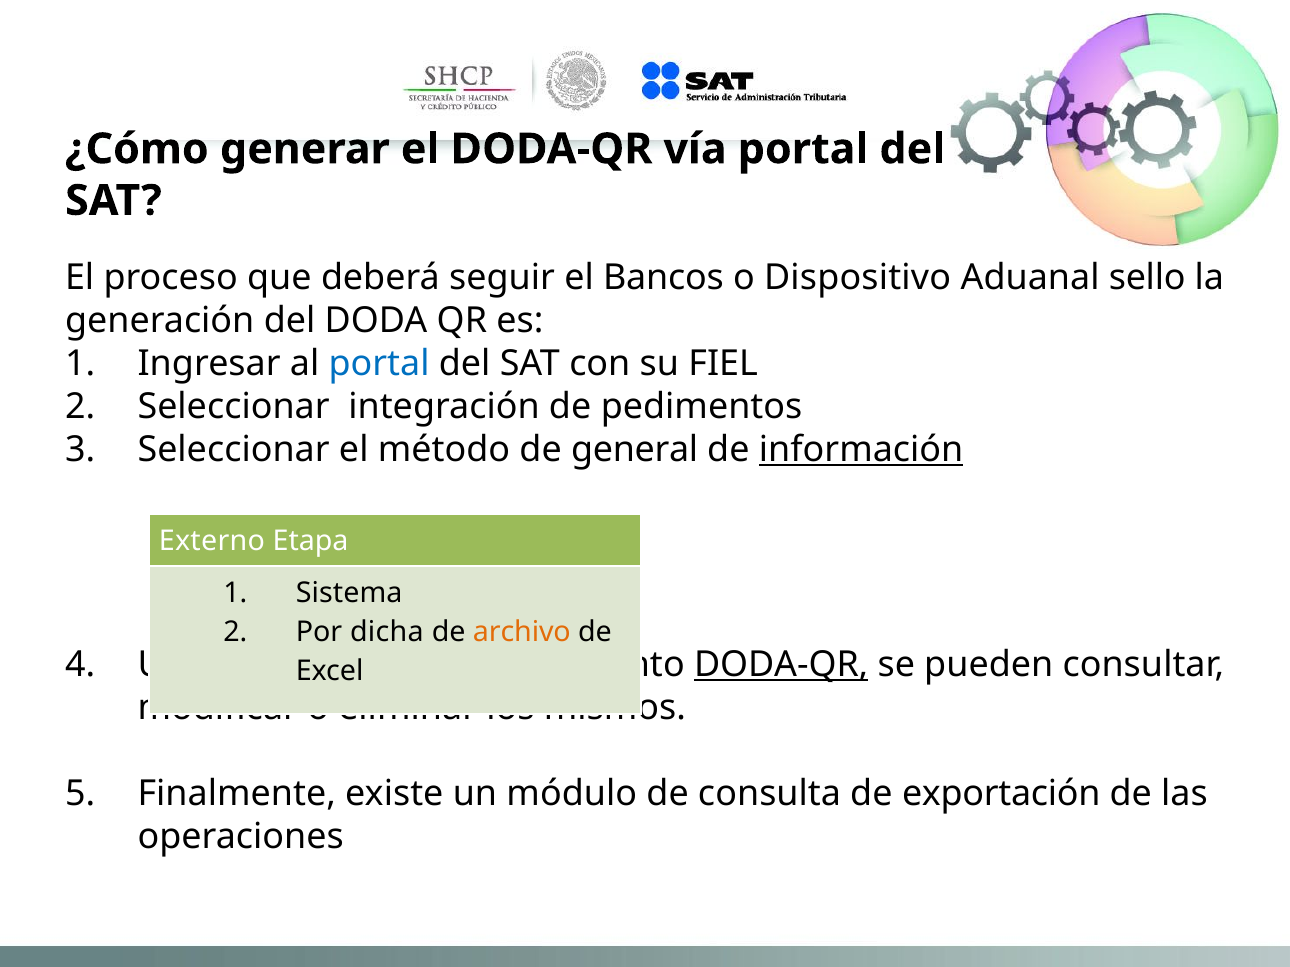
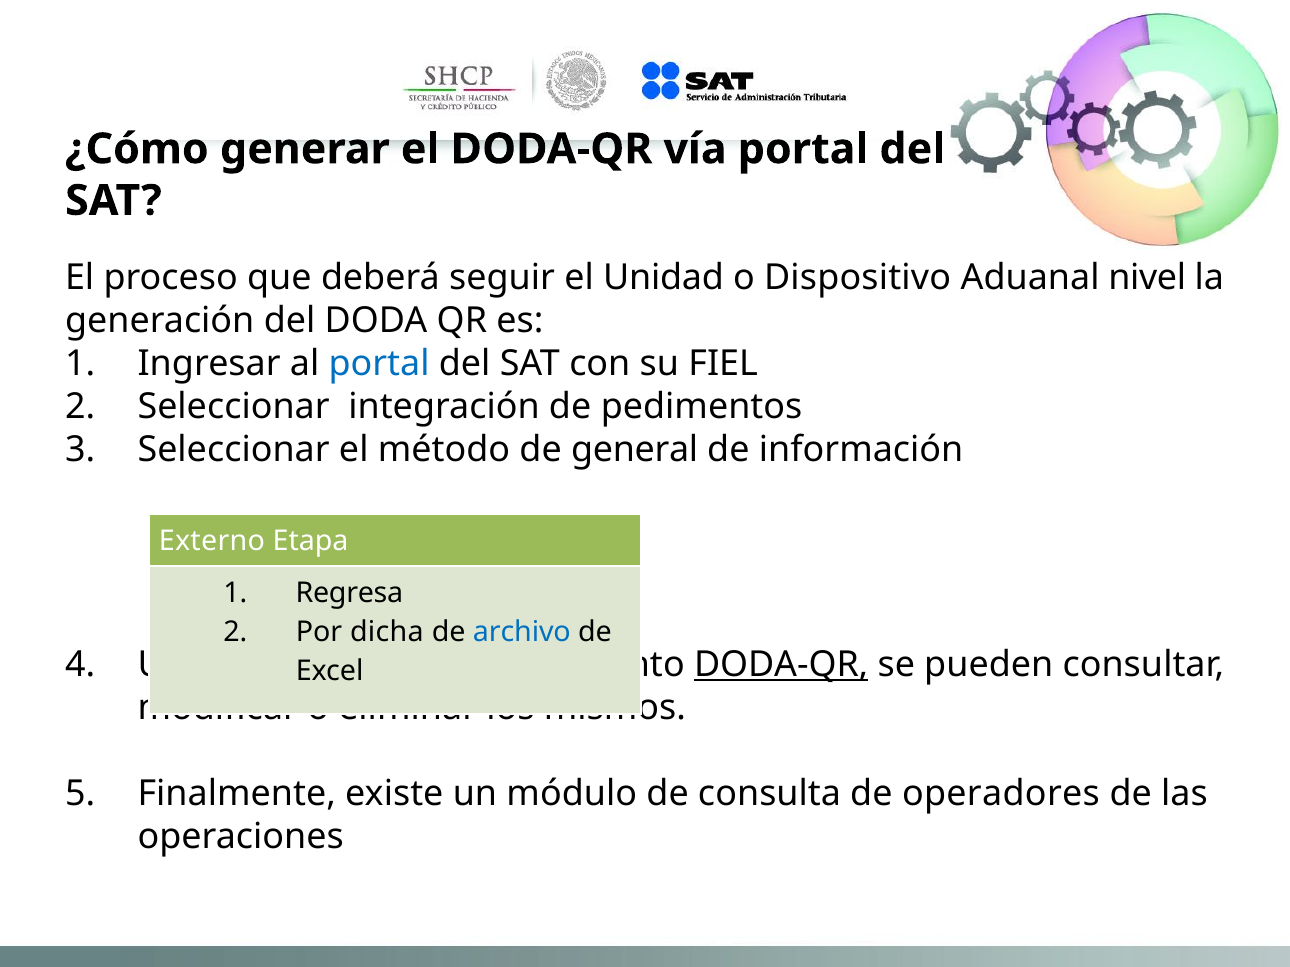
Bancos: Bancos -> Unidad (663, 278)
sello: sello -> nivel (1147, 278)
información underline: present -> none (861, 450)
Sistema: Sistema -> Regresa (349, 594)
archivo colour: orange -> blue (522, 633)
exportación: exportación -> operadores (1001, 794)
